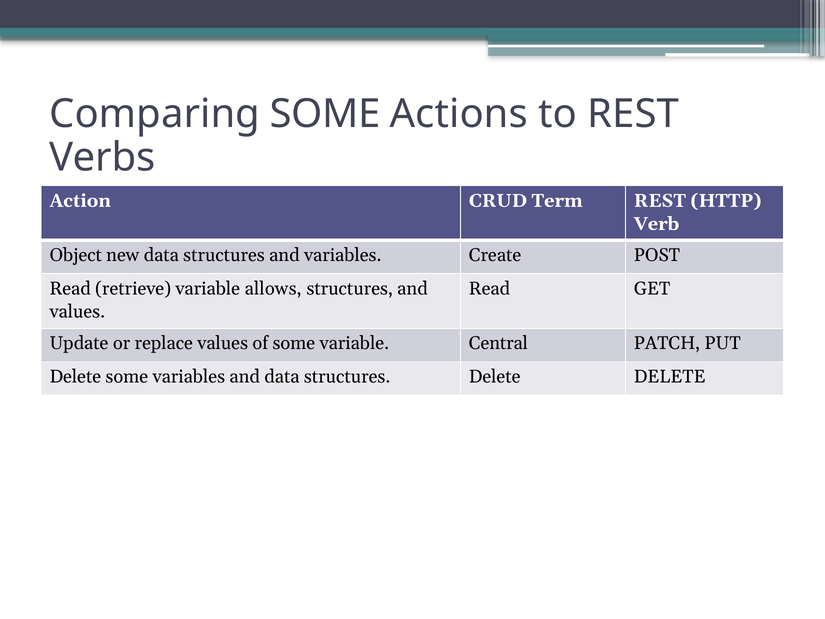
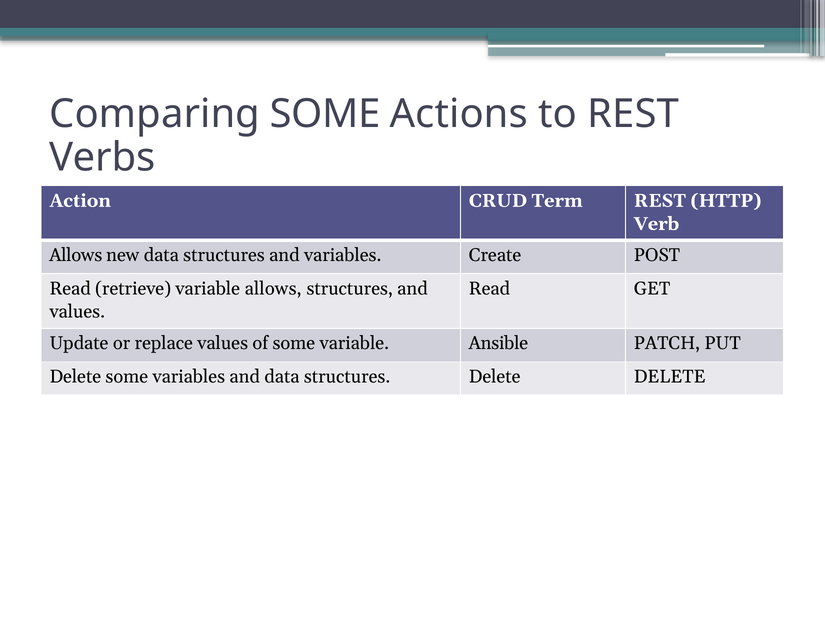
Object: Object -> Allows (76, 255)
Central: Central -> Ansible (498, 343)
